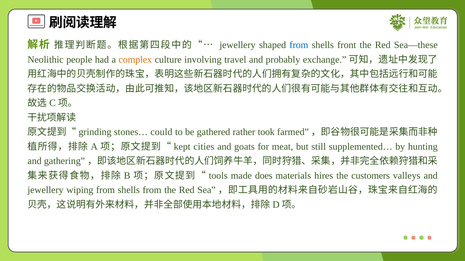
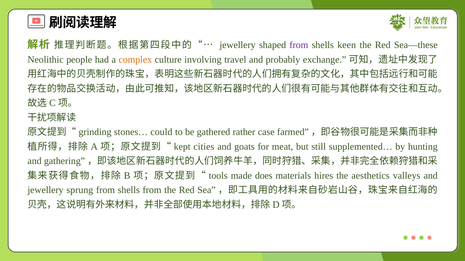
from colour: blue -> purple (299, 45)
front: front -> keen (347, 45)
took: took -> case (266, 132)
customers: customers -> aesthetics (371, 176)
wiping: wiping -> sprung (80, 190)
